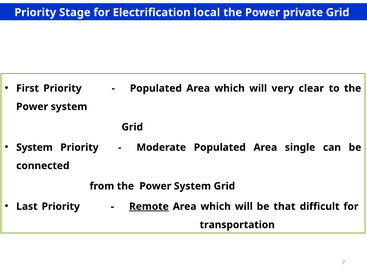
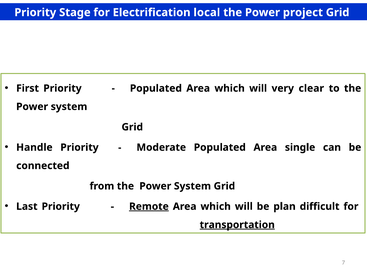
private: private -> project (303, 12)
System: System -> Handle (34, 148)
that: that -> plan (285, 207)
transportation underline: none -> present (237, 225)
